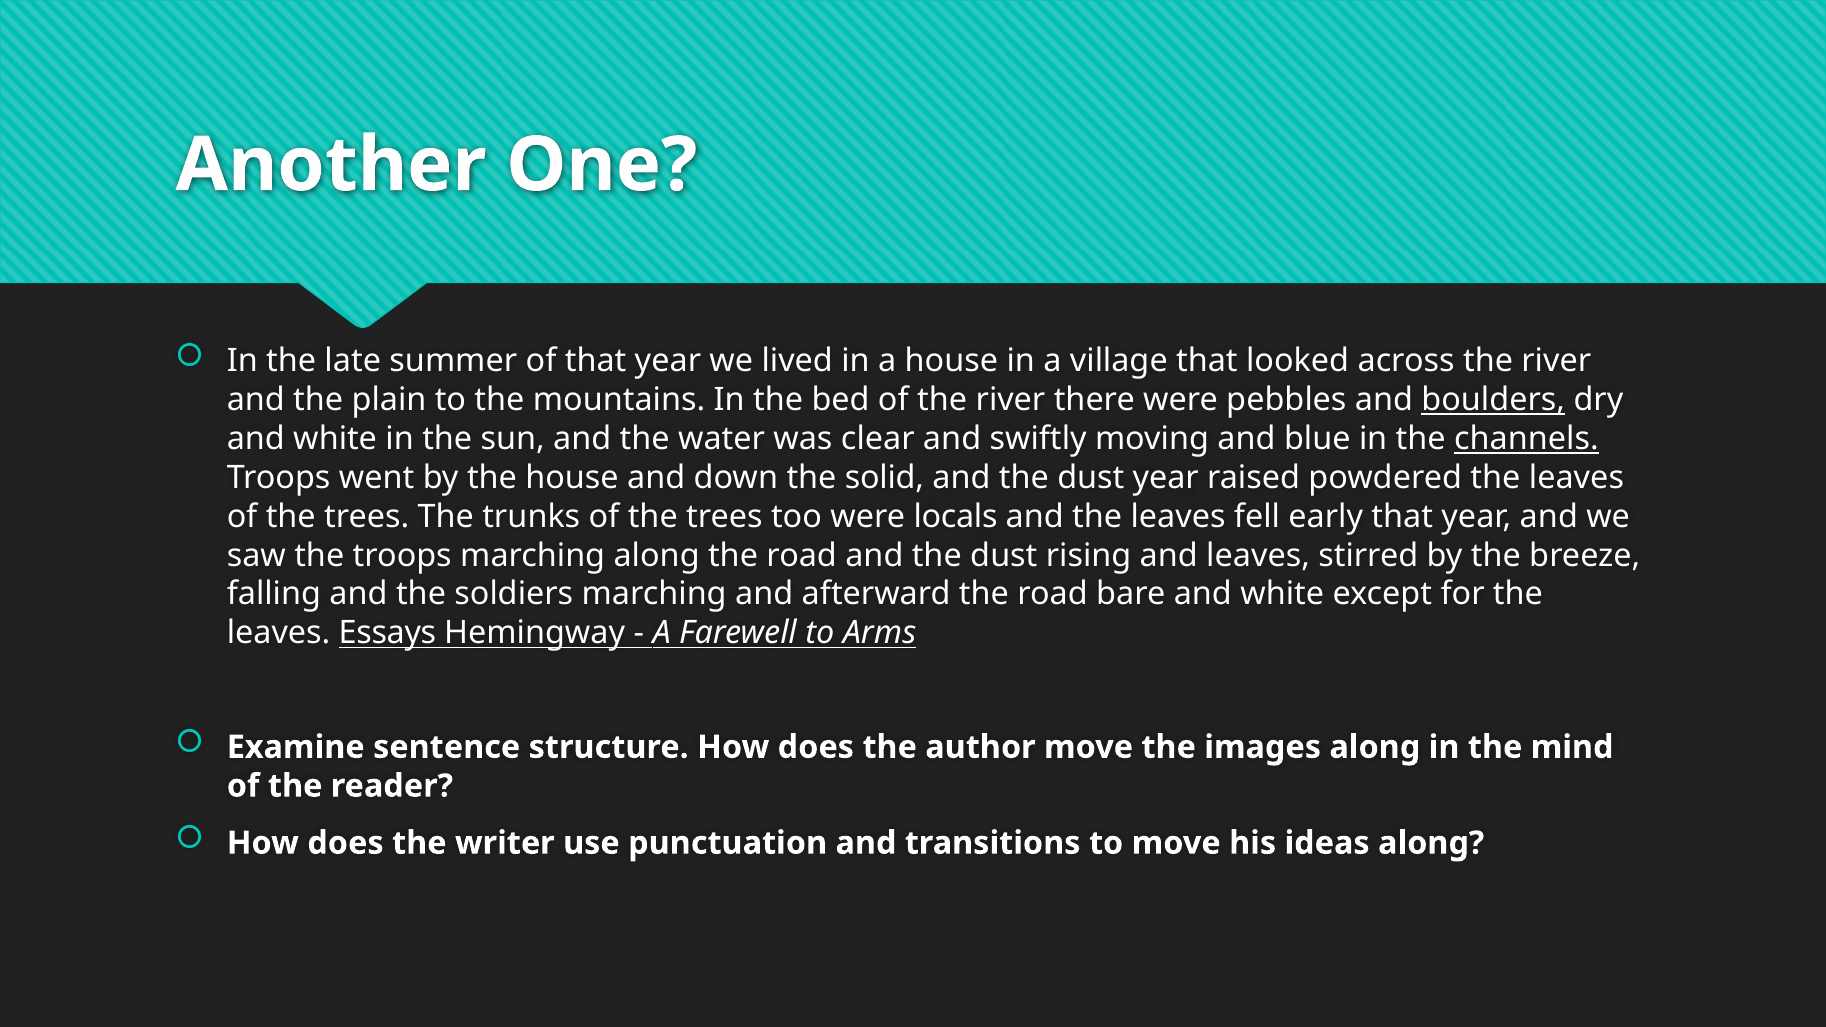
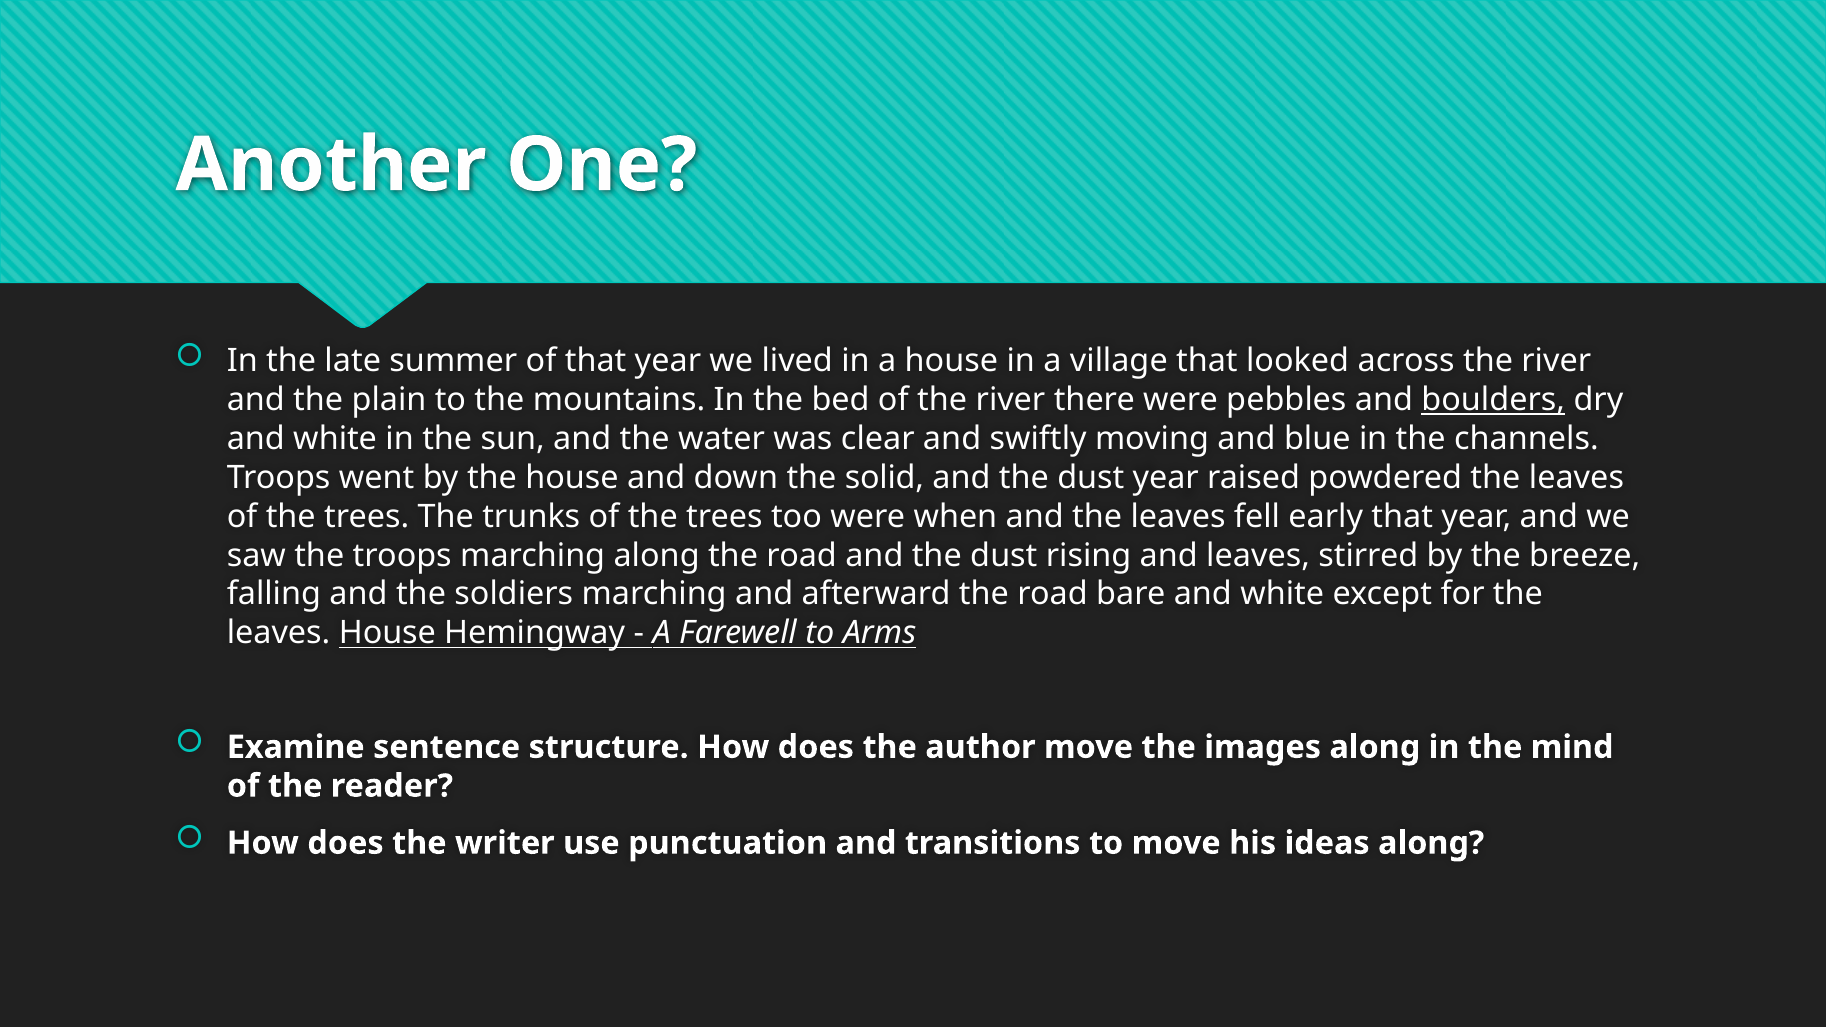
channels underline: present -> none (1526, 439)
locals: locals -> when (955, 517)
leaves Essays: Essays -> House (387, 633)
